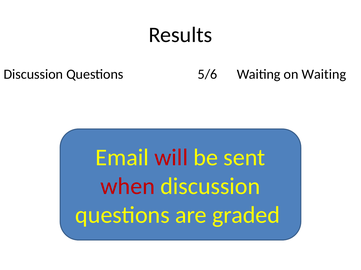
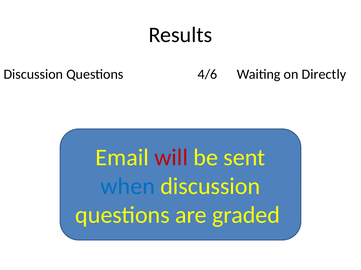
5/6: 5/6 -> 4/6 (207, 74)
on Waiting: Waiting -> Directly (324, 74)
when colour: red -> blue (128, 187)
